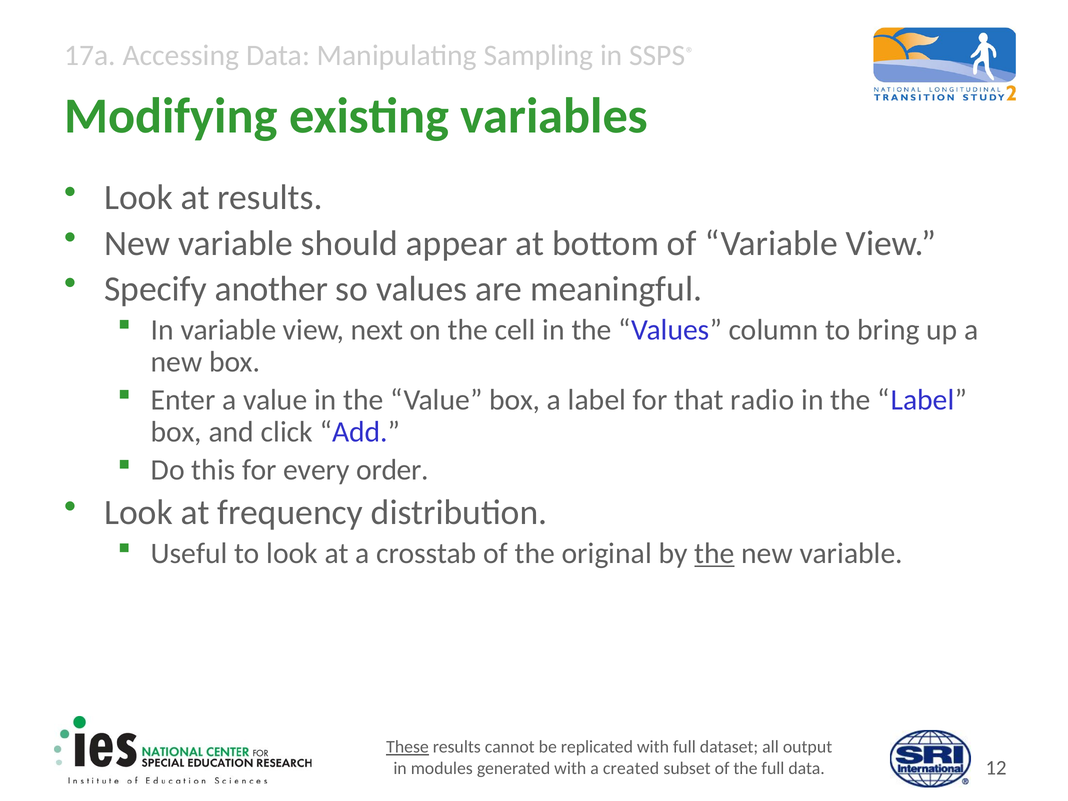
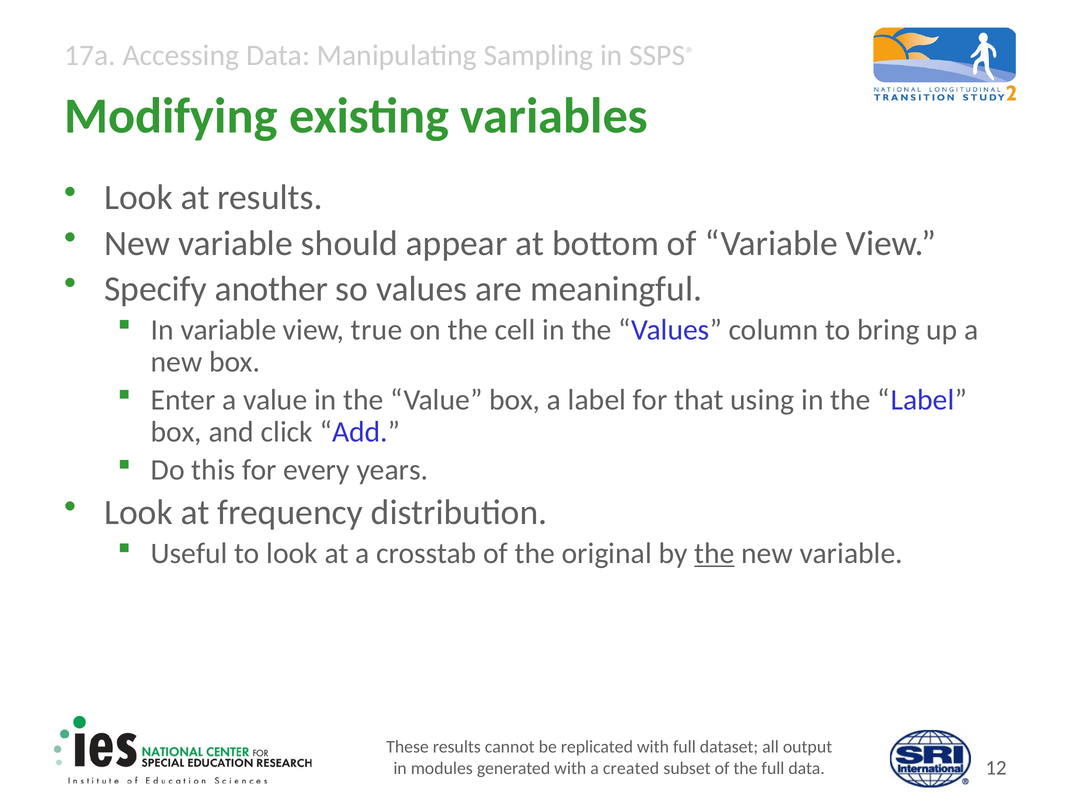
next: next -> true (377, 330)
radio: radio -> using (762, 400)
order: order -> years (392, 470)
These underline: present -> none (408, 747)
